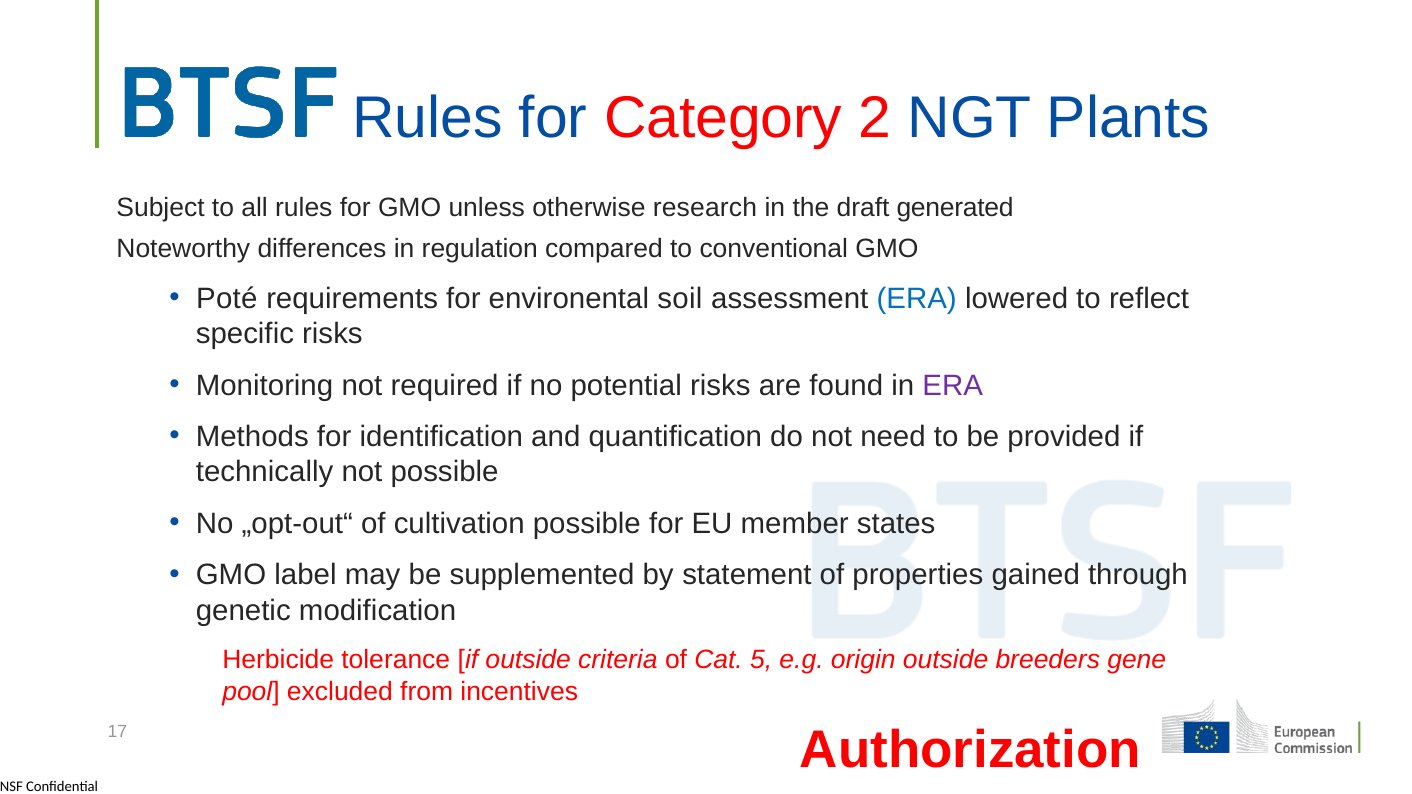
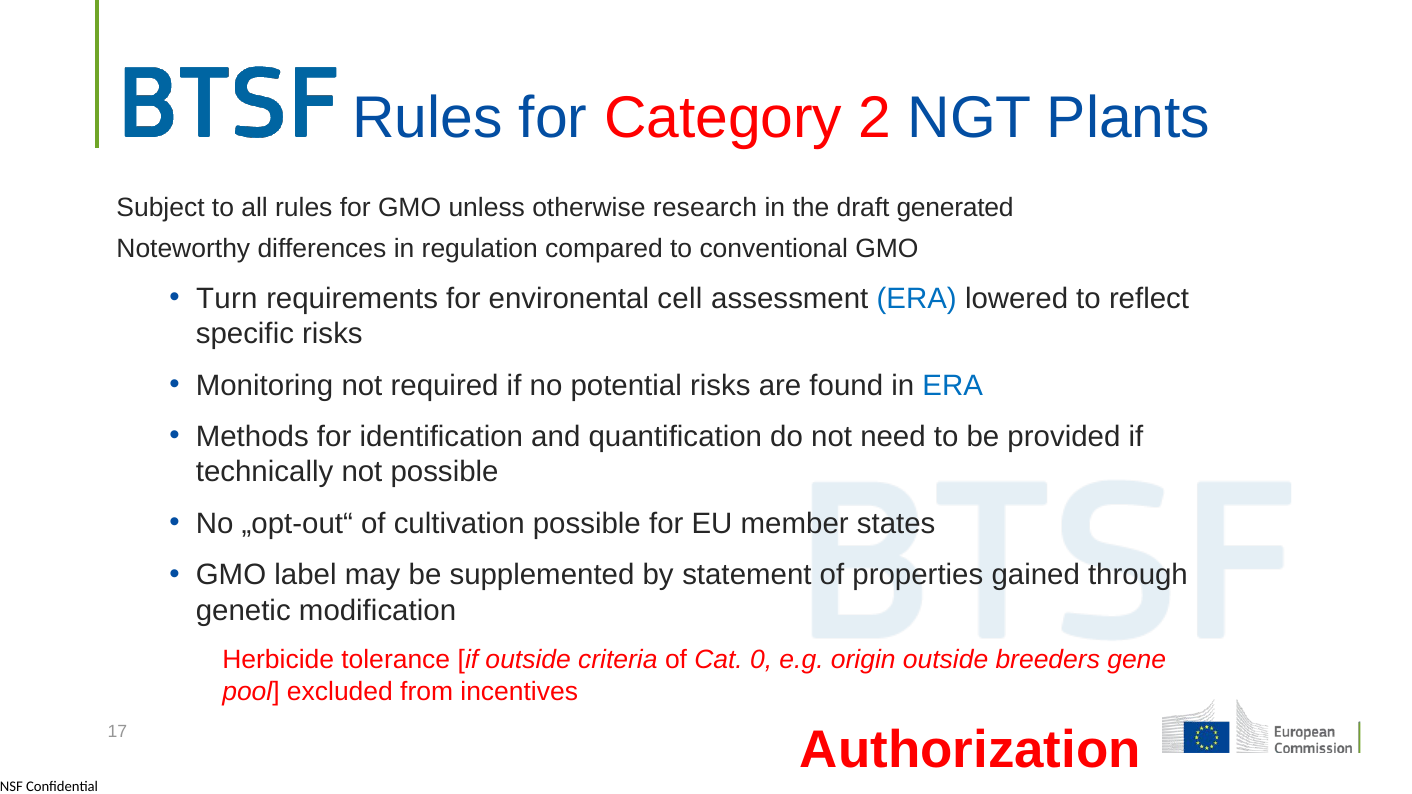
Poté: Poté -> Turn (227, 299)
soil: soil -> cell (680, 299)
ERA colour: purple -> blue (953, 385)
5: 5 -> 0 (761, 660)
